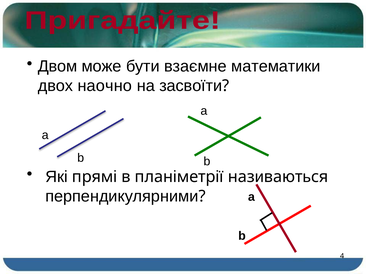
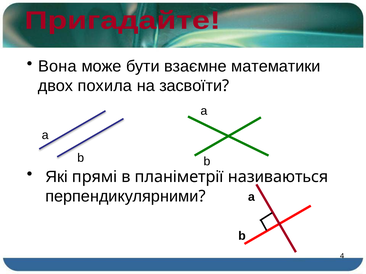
Двом: Двом -> Вона (57, 66)
наочно: наочно -> похила (105, 86)
